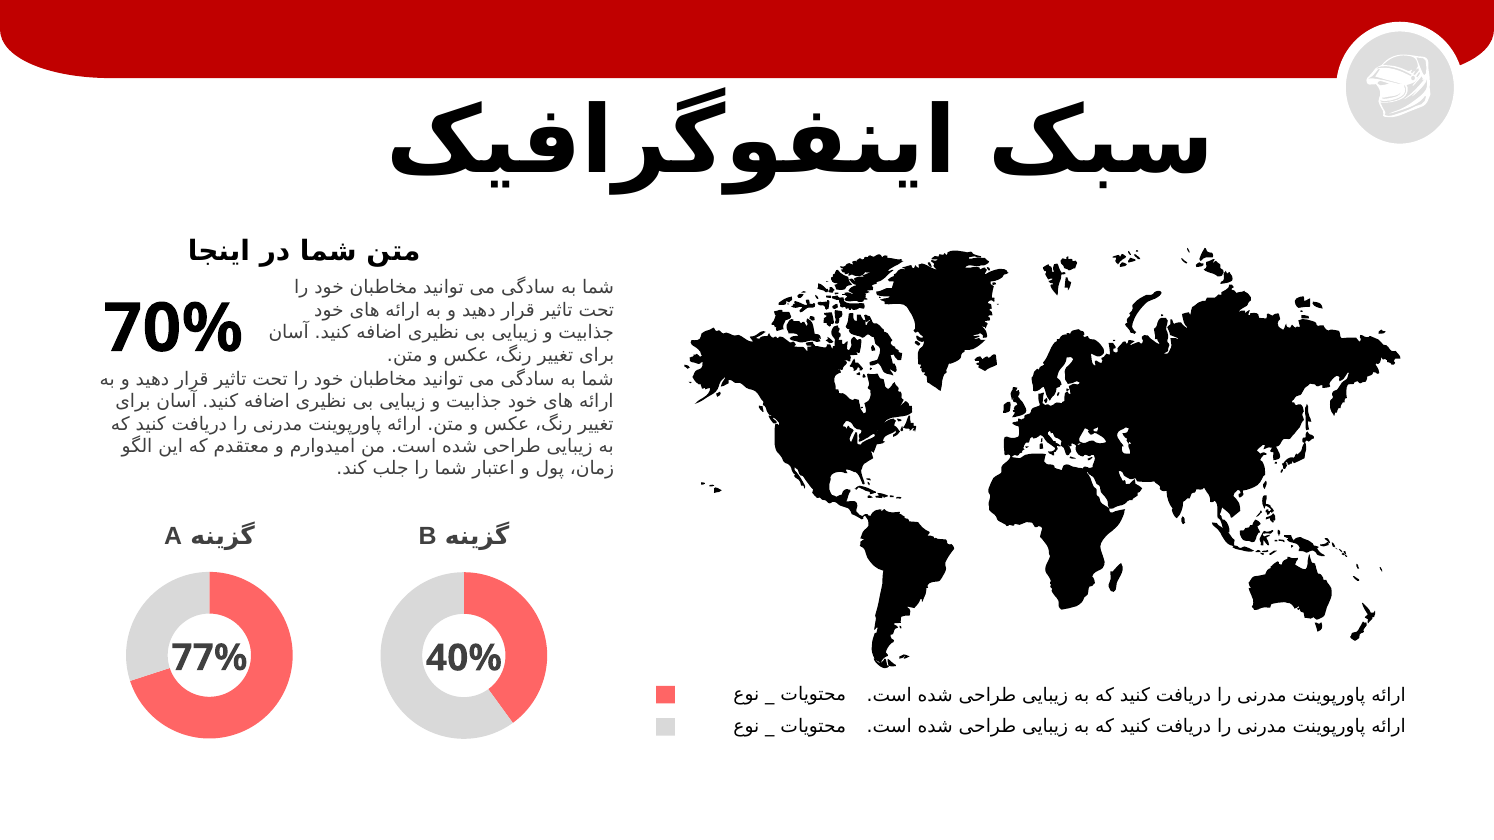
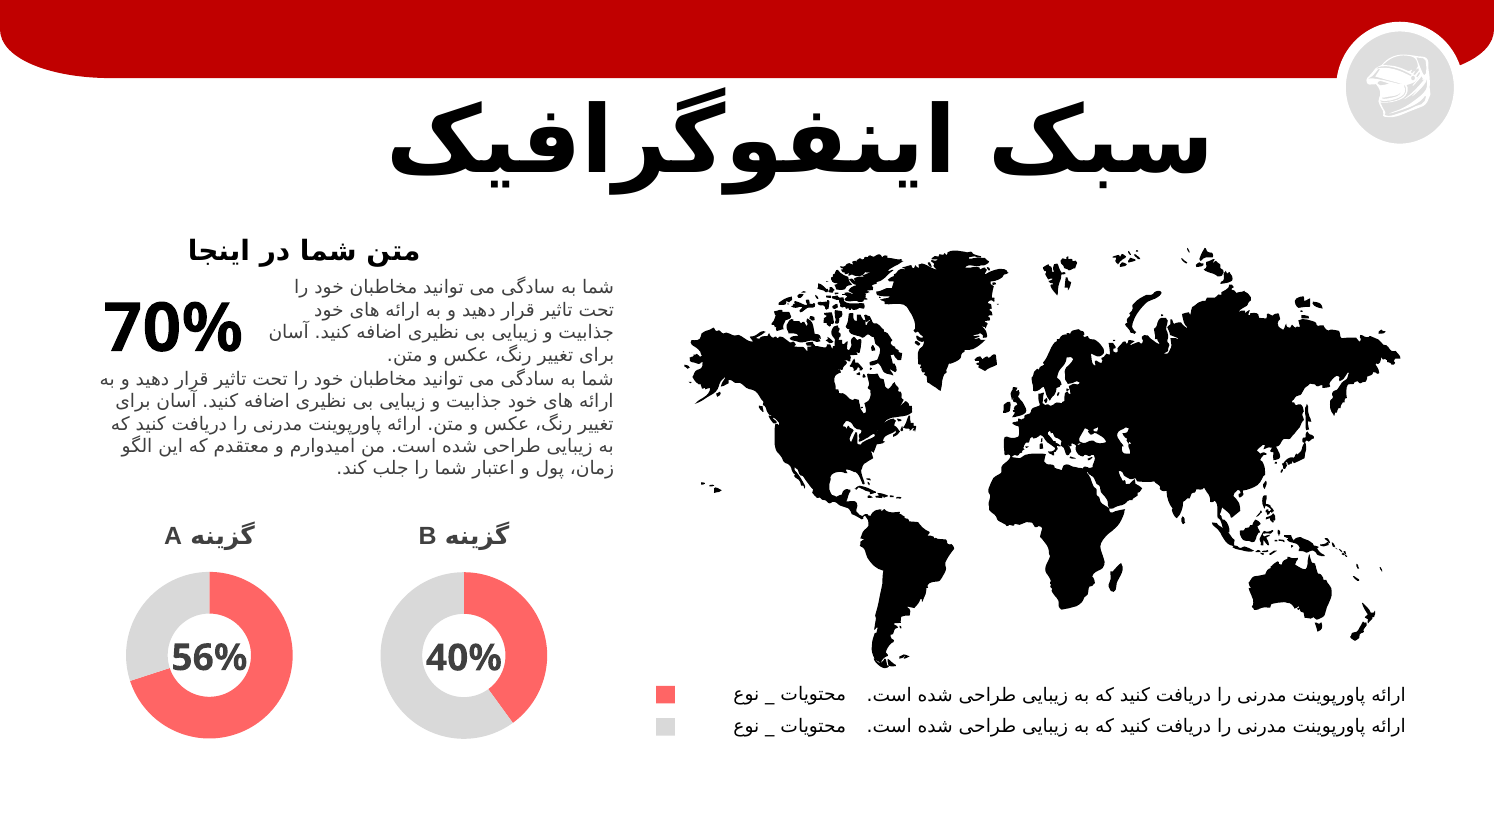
77%: 77% -> 56% (209, 658)
